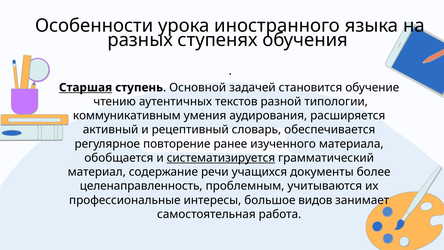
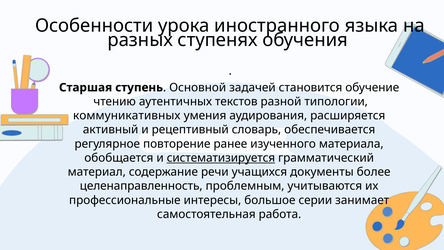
Старшая underline: present -> none (86, 87)
коммуникативным: коммуникативным -> коммуникативных (127, 116)
видов: видов -> серии (315, 200)
